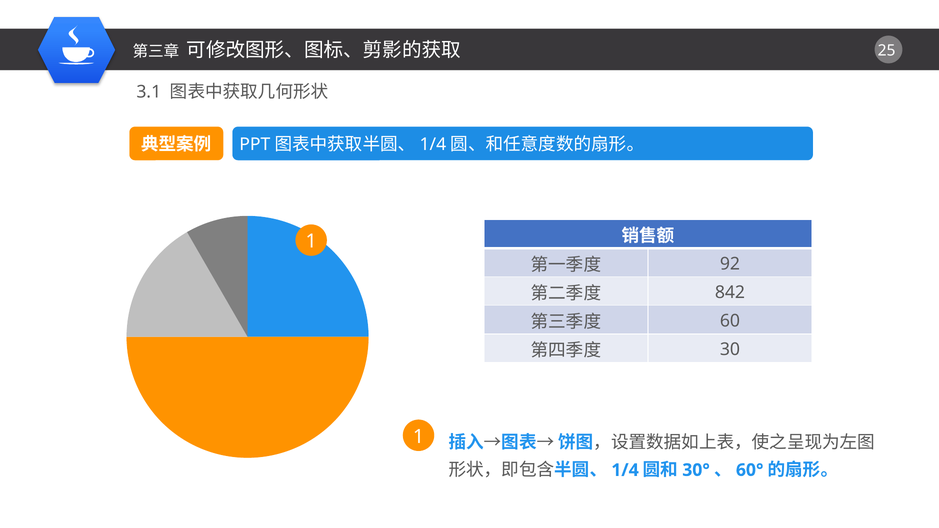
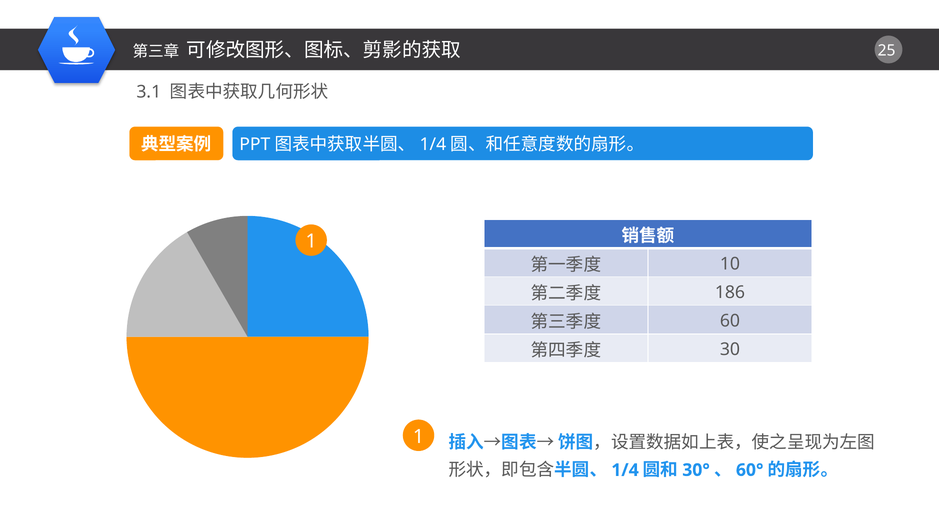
92: 92 -> 10 (730, 264)
842: 842 -> 186 (730, 292)
